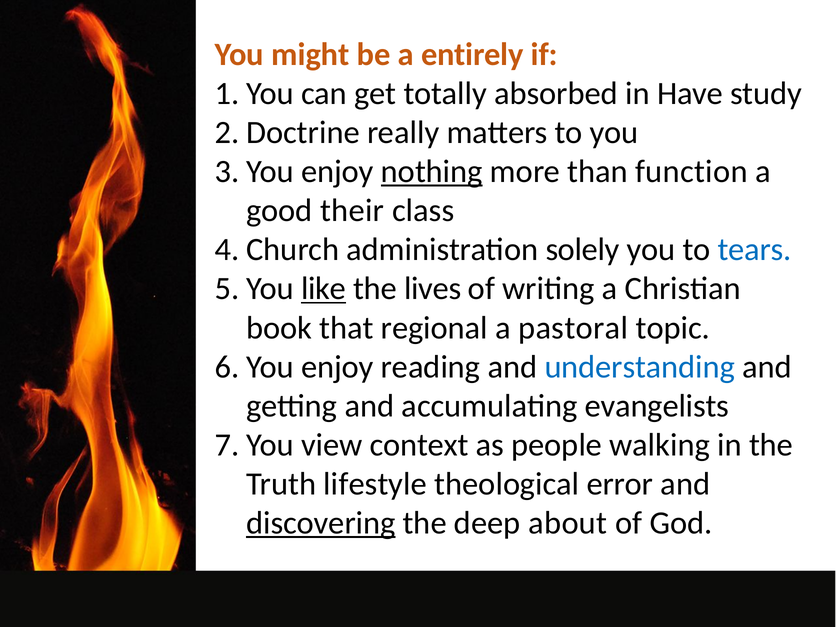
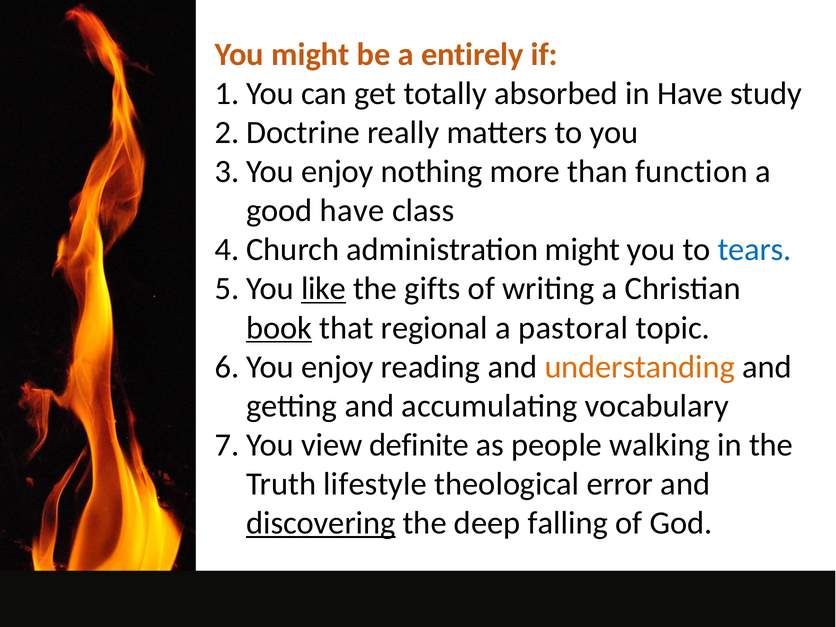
nothing underline: present -> none (432, 172)
good their: their -> have (352, 211)
administration solely: solely -> might (583, 250)
lives: lives -> gifts (433, 289)
book underline: none -> present (279, 328)
understanding colour: blue -> orange (640, 367)
evangelists: evangelists -> vocabulary (657, 406)
context: context -> definite (419, 445)
about: about -> falling (568, 523)
